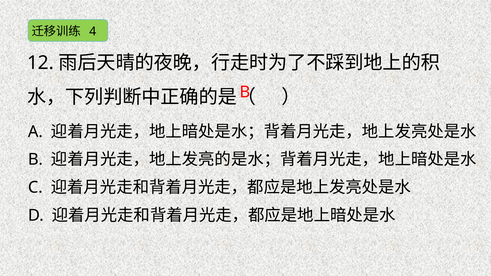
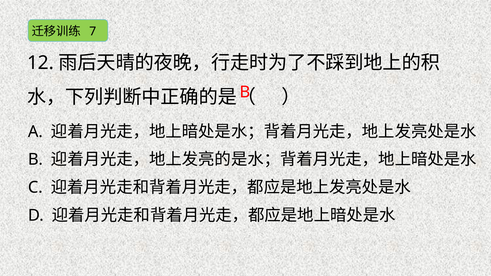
4: 4 -> 7 (93, 31)
